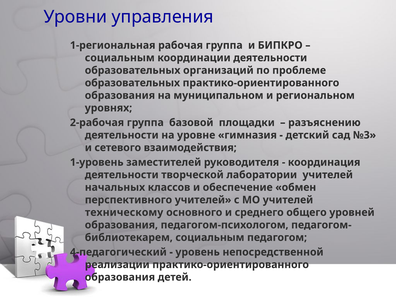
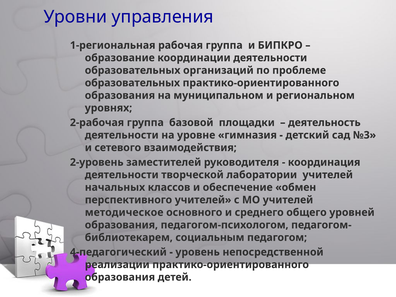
социальным: социальным -> образование (120, 58)
разъяснению: разъяснению -> деятельность (324, 123)
1-уровень: 1-уровень -> 2-уровень (97, 162)
техническому: техническому -> методическое (124, 212)
